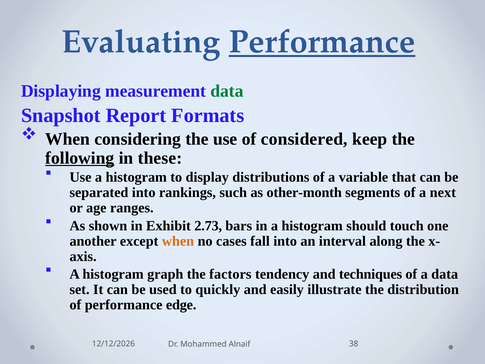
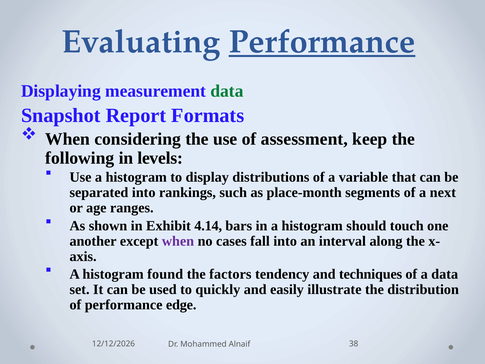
considered: considered -> assessment (304, 139)
following underline: present -> none (80, 158)
these: these -> levels (160, 158)
other-month: other-month -> place-month (304, 192)
2.73: 2.73 -> 4.14 (208, 226)
when colour: orange -> purple (178, 241)
graph: graph -> found (165, 274)
